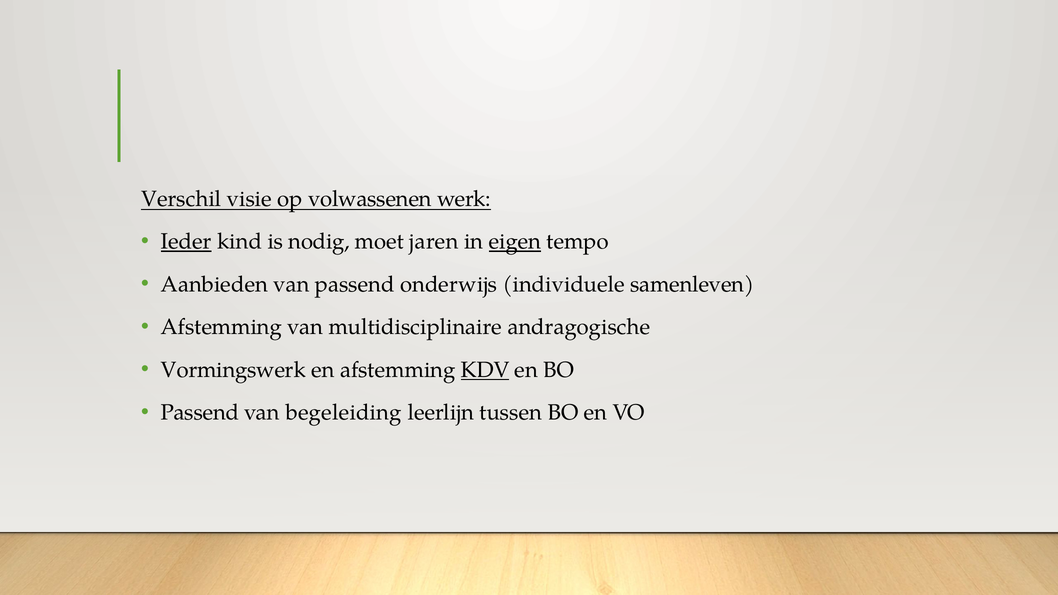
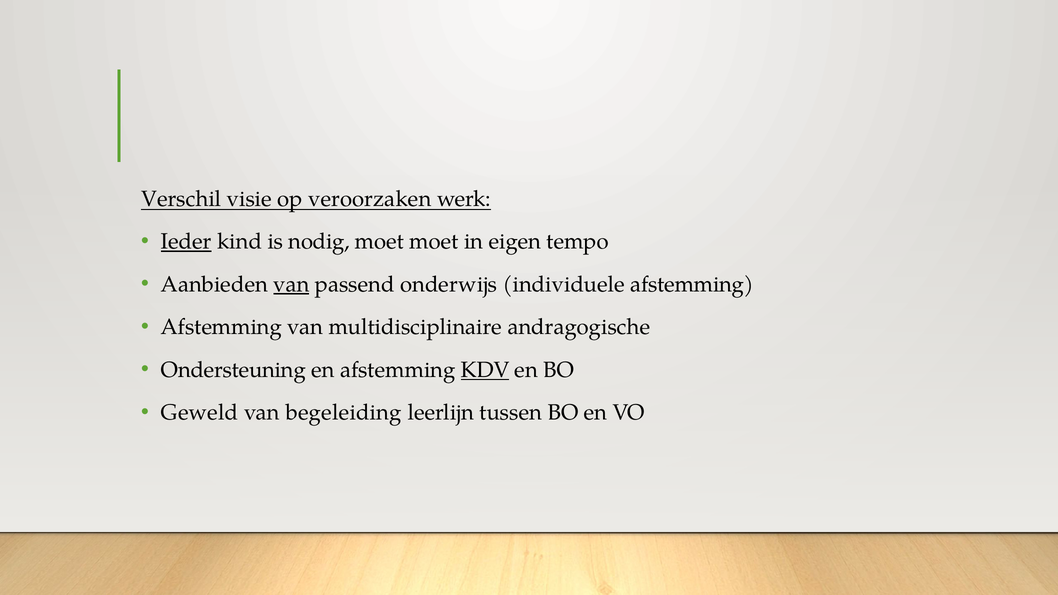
volwassenen: volwassenen -> veroorzaken (370, 199)
moet jaren: jaren -> moet (434, 242)
eigen underline: present -> none (515, 242)
van underline: none -> present (291, 284)
individuele samenleven: samenleven -> afstemming (692, 284)
Vormingswerk: Vormingswerk -> Ondersteuning (233, 370)
Passend: Passend -> Geweld (200, 413)
